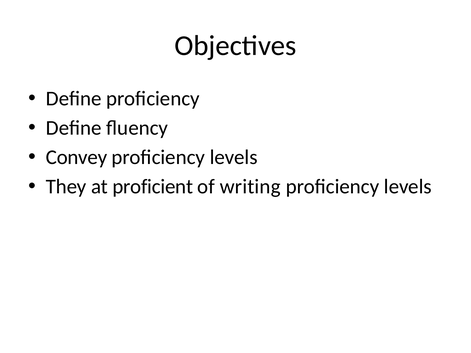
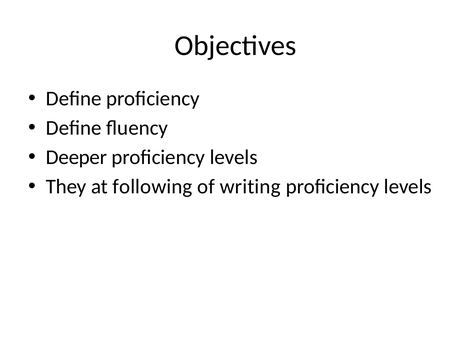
Convey: Convey -> Deeper (76, 157)
proficient: proficient -> following (153, 187)
